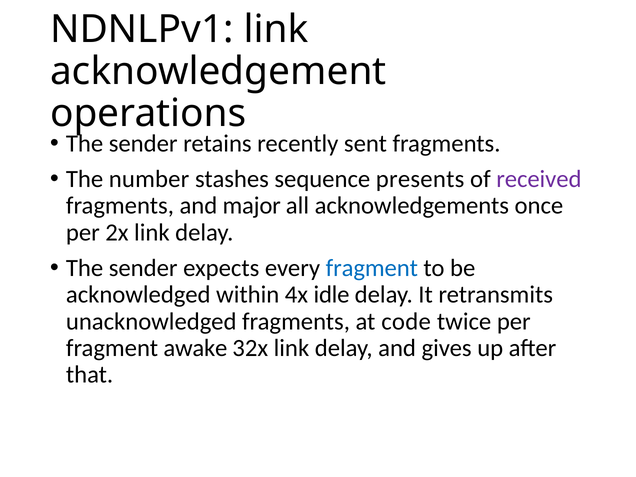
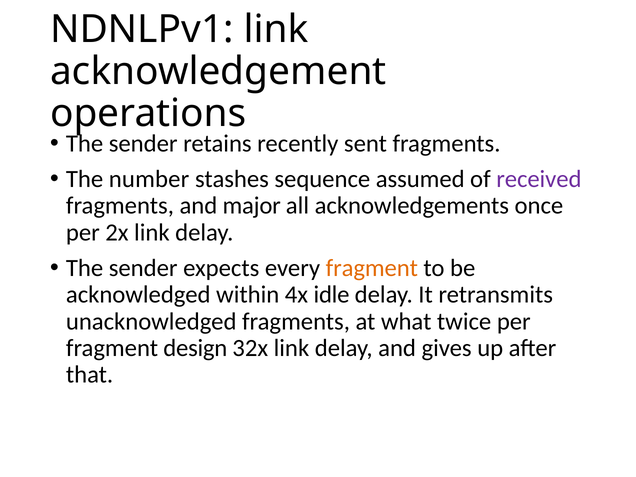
presents: presents -> assumed (420, 179)
fragment colour: blue -> orange (372, 268)
code: code -> what (406, 321)
awake: awake -> design (195, 348)
